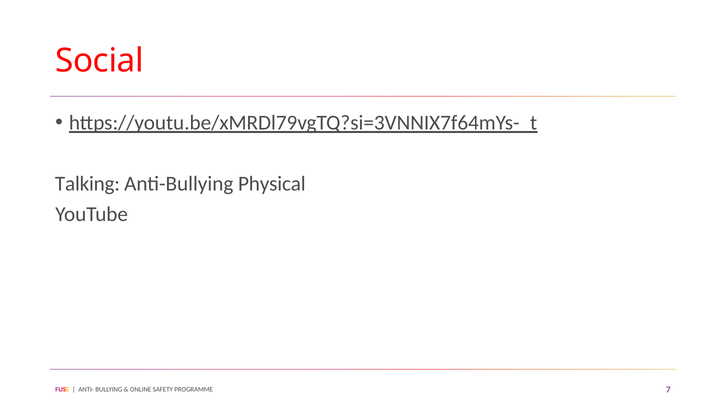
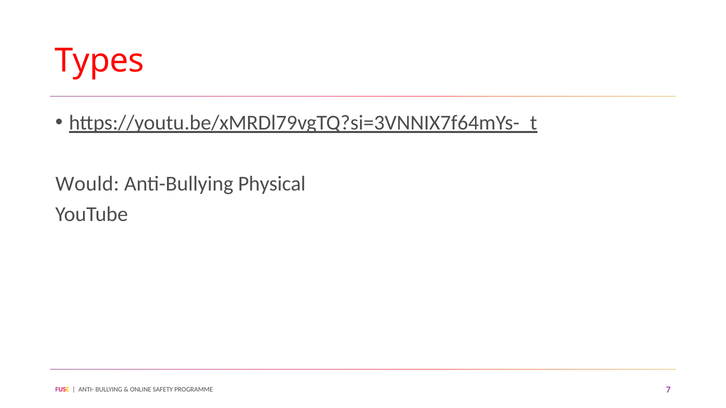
Social: Social -> Types (99, 61)
Talking: Talking -> Would (87, 184)
